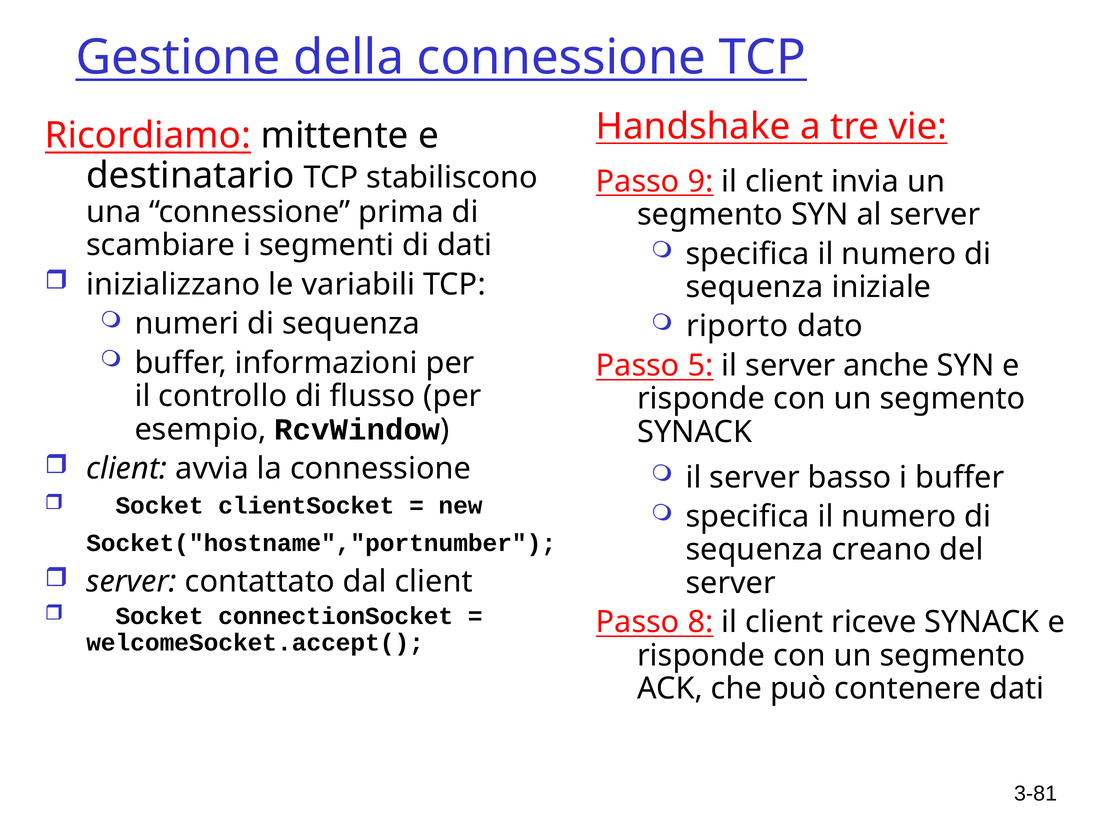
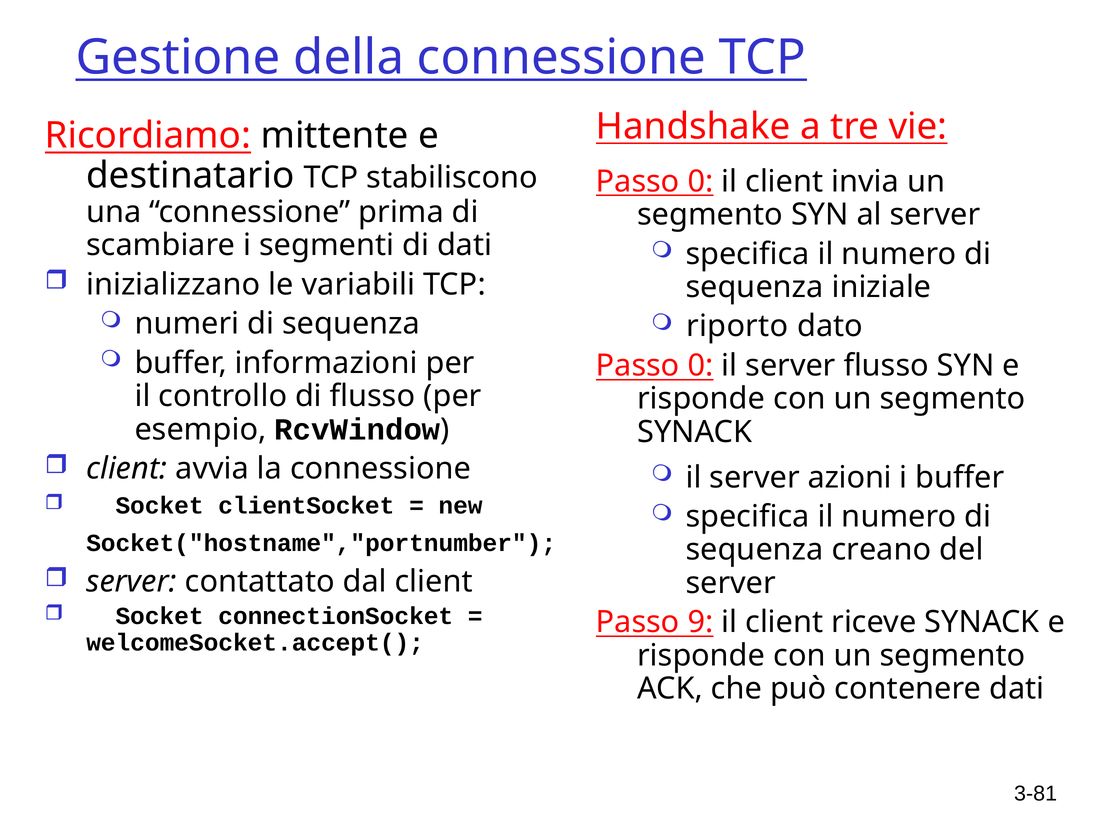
9: 9 -> 0 (700, 181)
5: 5 -> 0 (700, 366)
server anche: anche -> flusso (886, 366)
basso: basso -> azioni (850, 477)
8: 8 -> 9 (700, 622)
